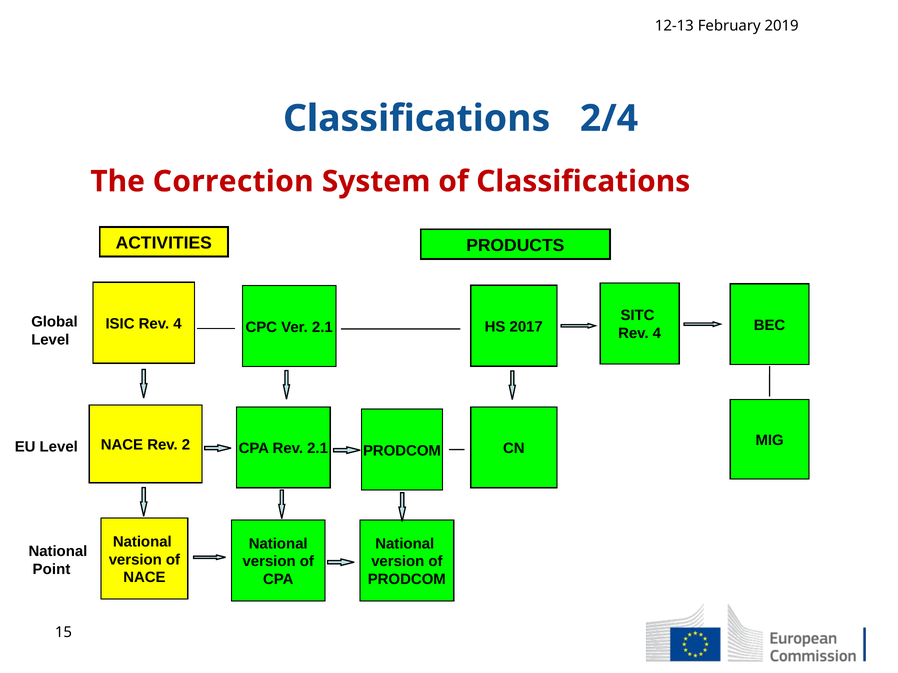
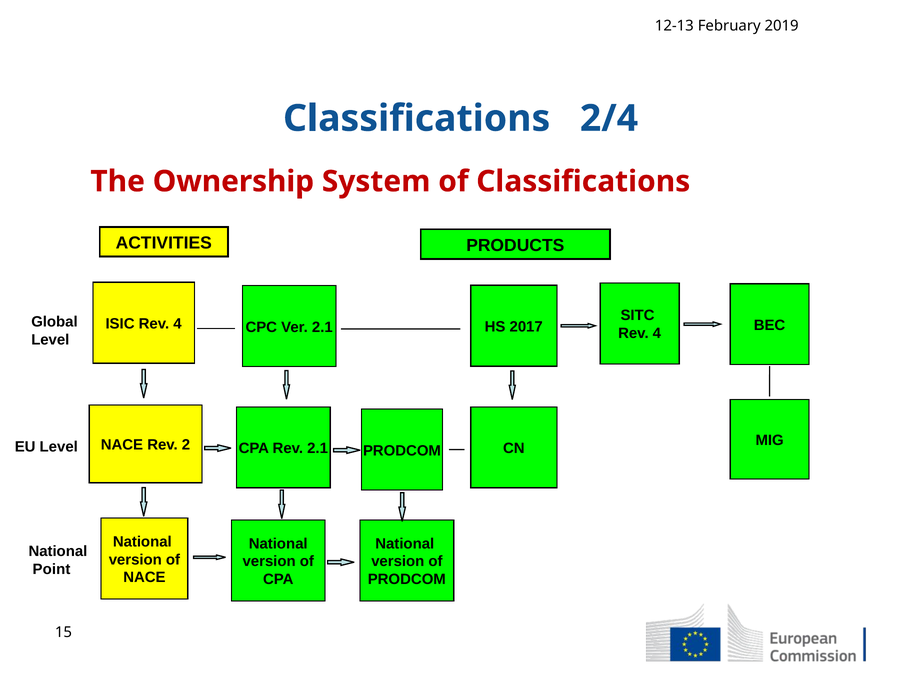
Correction: Correction -> Ownership (233, 182)
